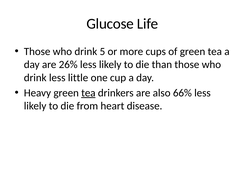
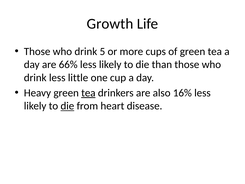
Glucose: Glucose -> Growth (110, 24)
26%: 26% -> 66% (68, 64)
66%: 66% -> 16% (182, 93)
die underline: none -> present (67, 106)
